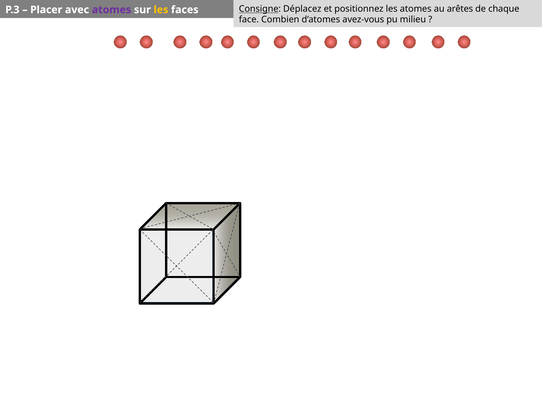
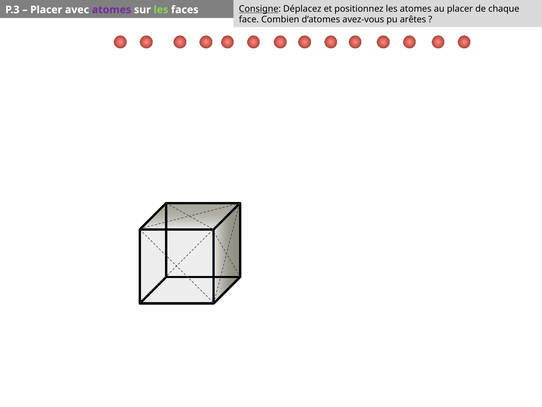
les colour: yellow -> light green (161, 10)
au arêtes: arêtes -> placer (460, 9)
milieu: milieu -> arêtes (413, 20)
